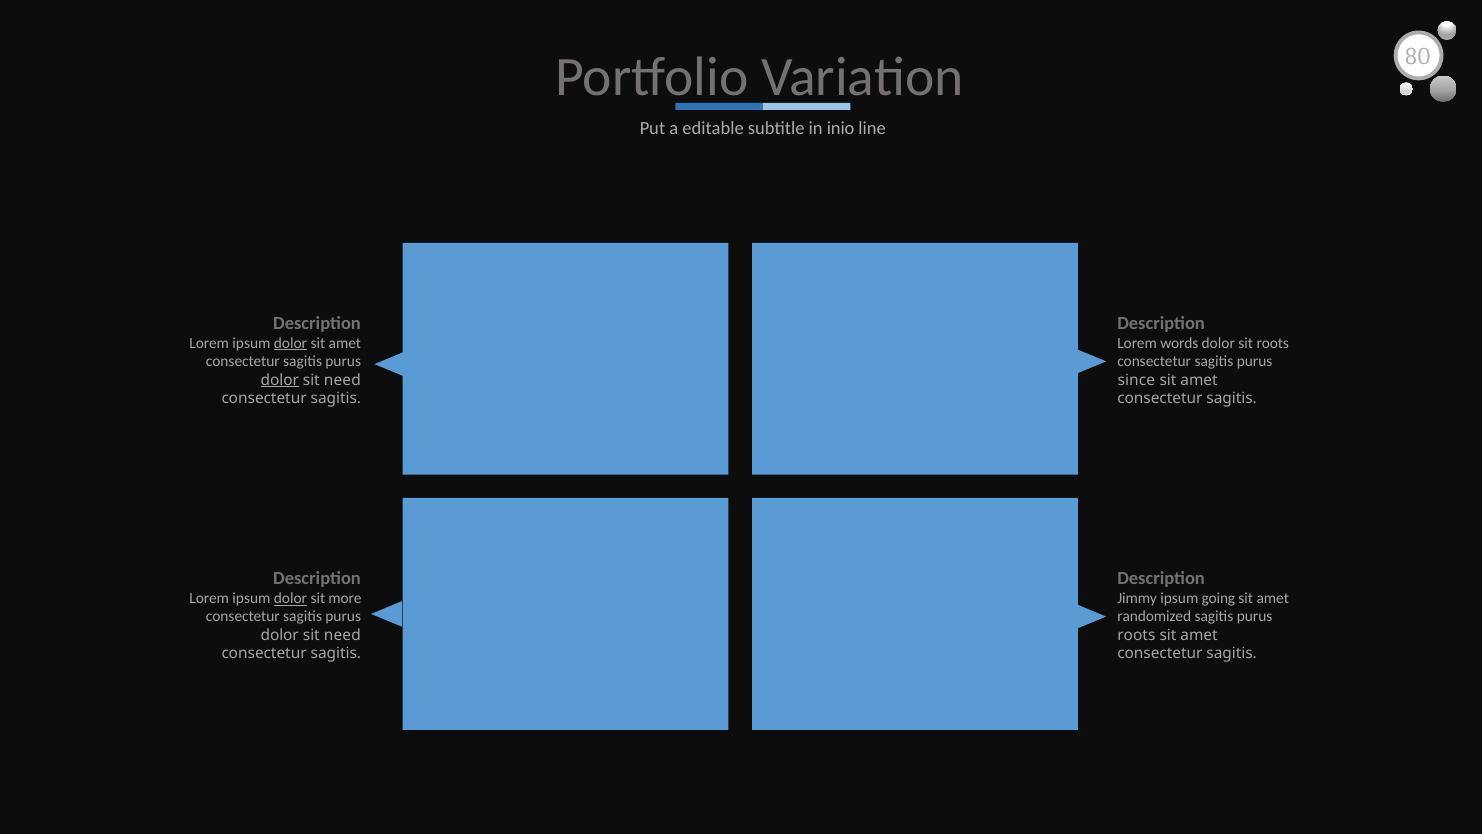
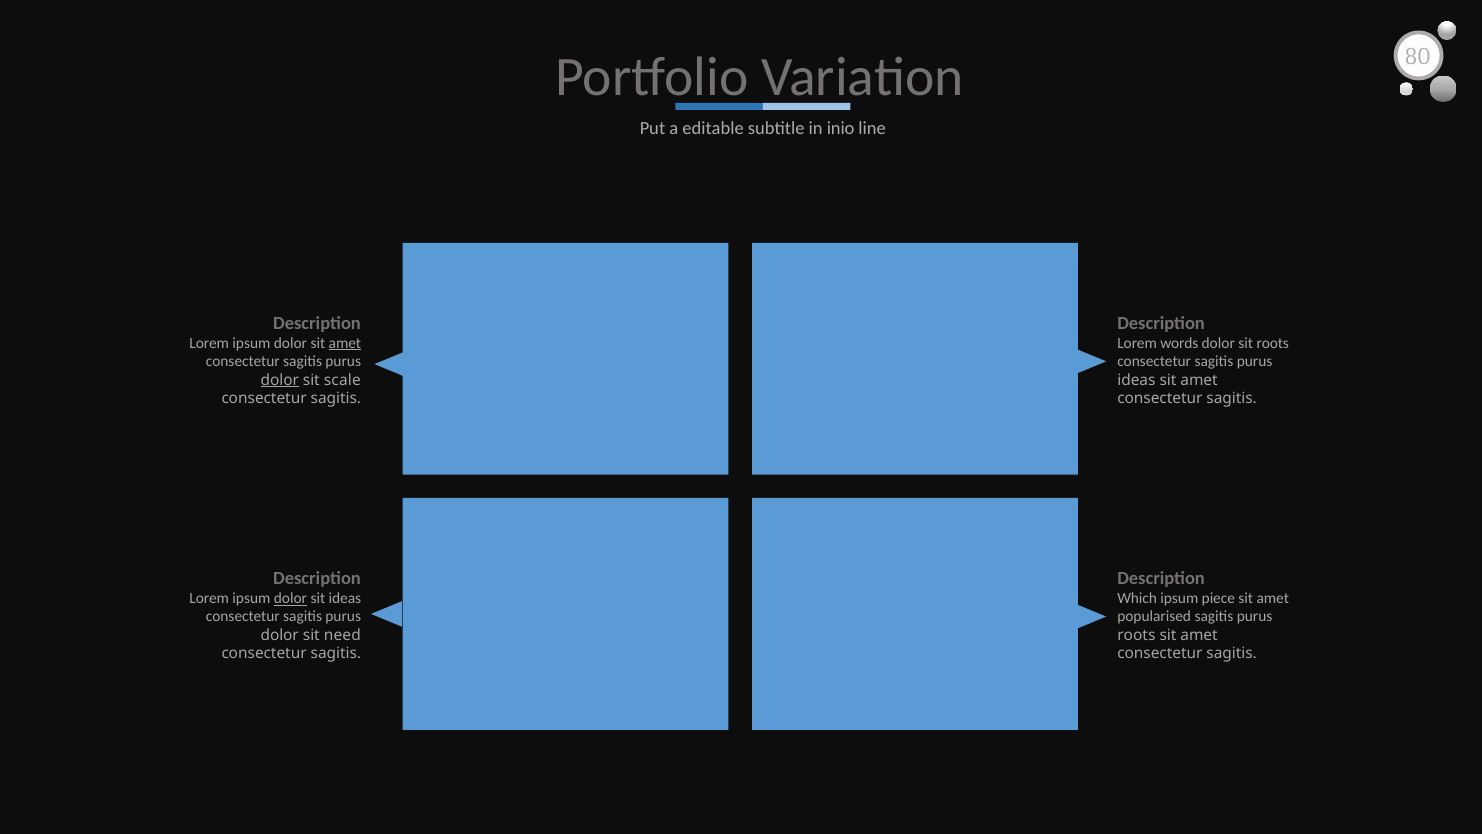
dolor underline: present -> none (290, 343)
amet underline: none -> present (345, 343)
need: need -> scale (342, 380)
since: since -> ideas (1136, 380)
sit more: more -> ideas (345, 598)
Jimmy: Jimmy -> Which (1137, 598)
going: going -> piece (1218, 598)
randomized: randomized -> popularised (1154, 617)
